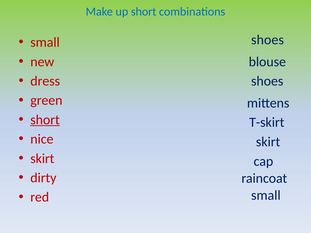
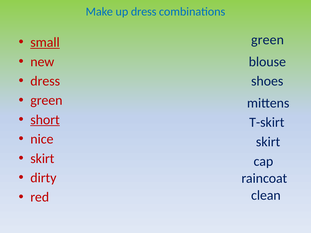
up short: short -> dress (144, 12)
shoes: shoes -> green (268, 40)
small underline: none -> present (45, 42)
small: small -> clean (266, 195)
